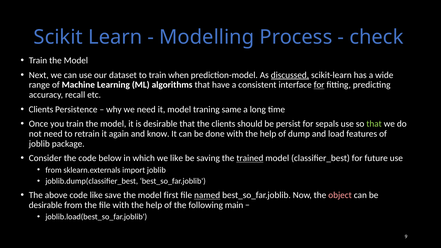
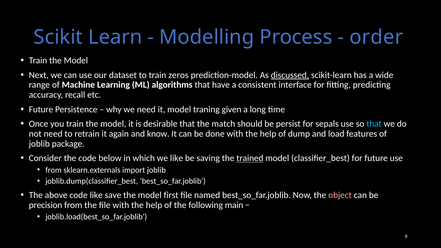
check: check -> order (376, 37)
when: when -> zeros (178, 75)
for underline: present -> none (319, 85)
Clients: Clients -> Future (41, 109)
same: same -> given (232, 109)
the clients: clients -> match (223, 124)
that colour: light green -> light blue (374, 124)
named underline: present -> none (207, 195)
desirable: desirable -> precision (46, 205)
